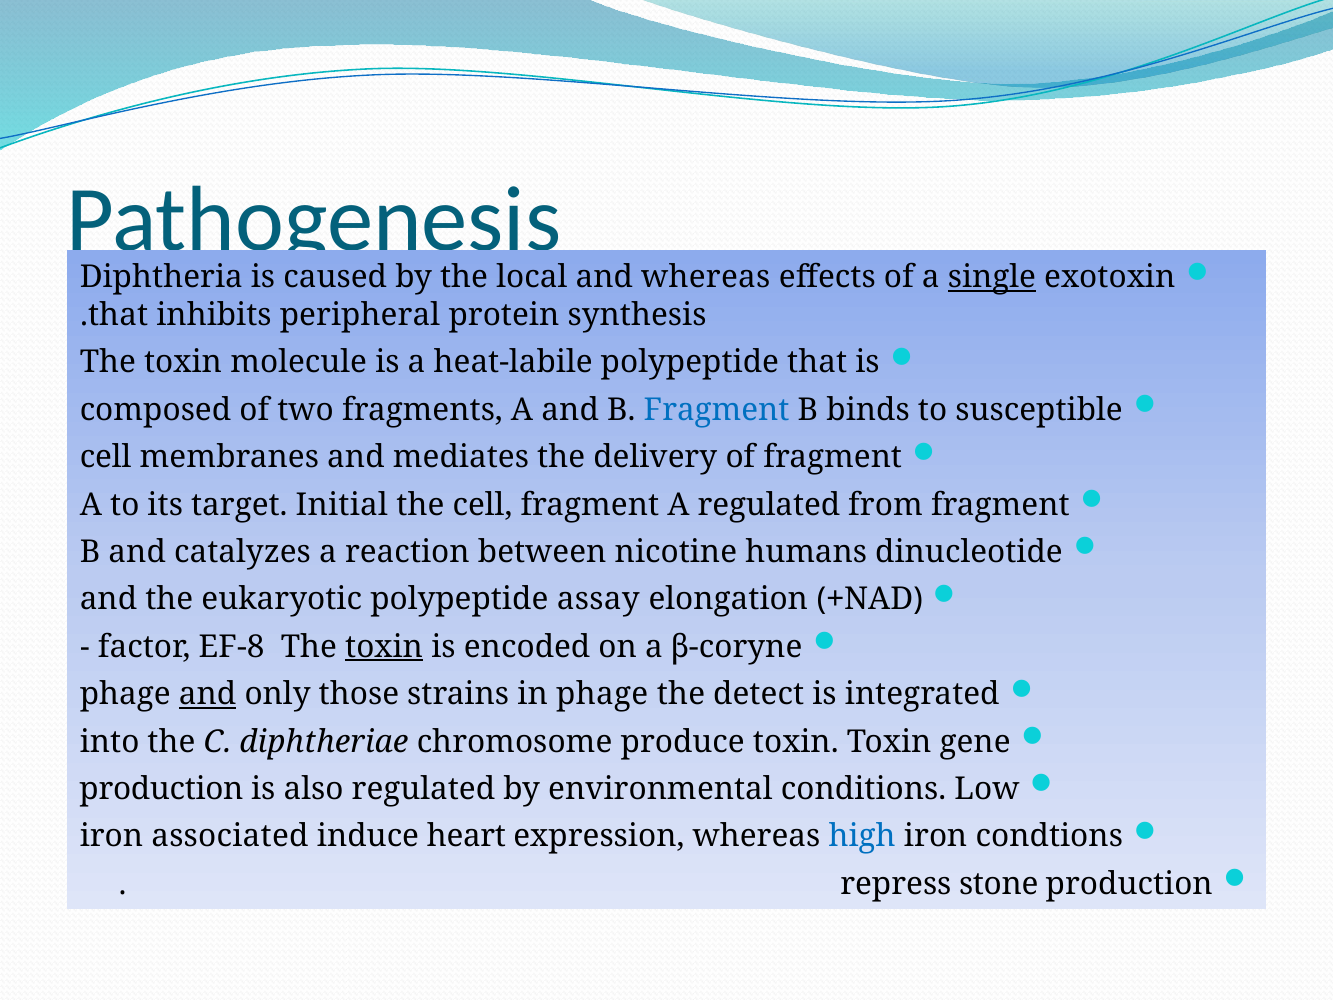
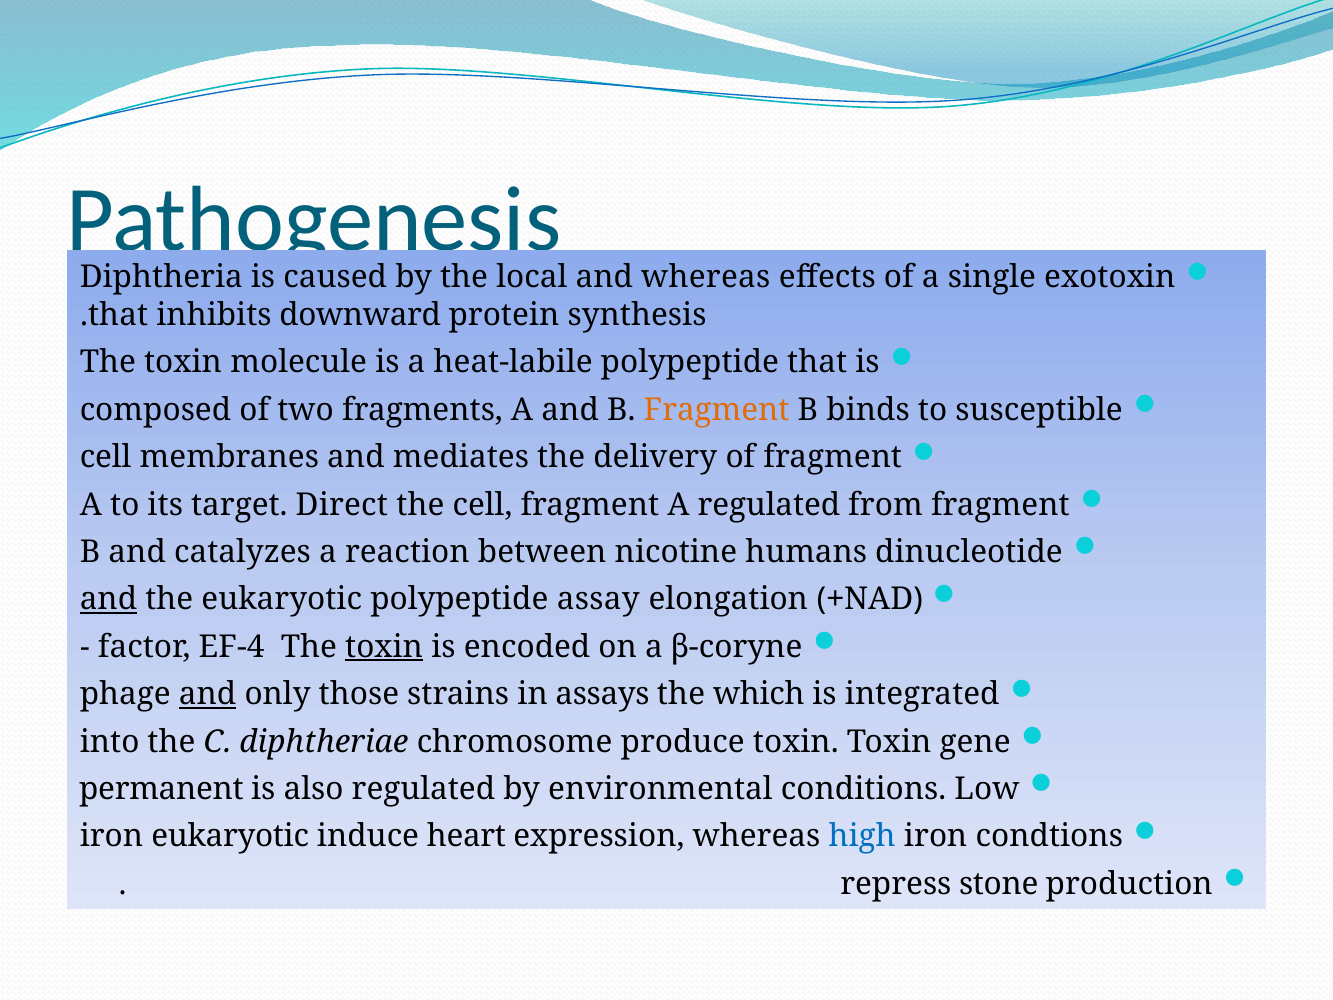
single underline: present -> none (992, 277)
peripheral: peripheral -> downward (360, 315)
Fragment colour: blue -> orange (717, 410)
Initial: Initial -> Direct (342, 504)
and underline: none -> present (108, 599)
EF-8: EF-8 -> EF-4 (232, 647)
in phage: phage -> assays (603, 694)
detect: detect -> which (759, 694)
production: production -> permanent (161, 789)
iron associated: associated -> eukaryotic (230, 836)
